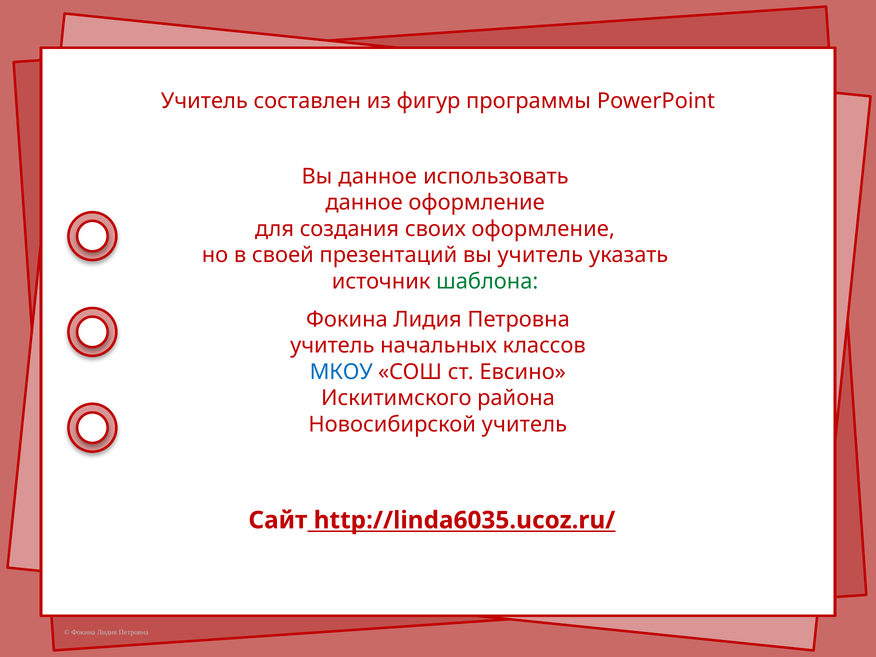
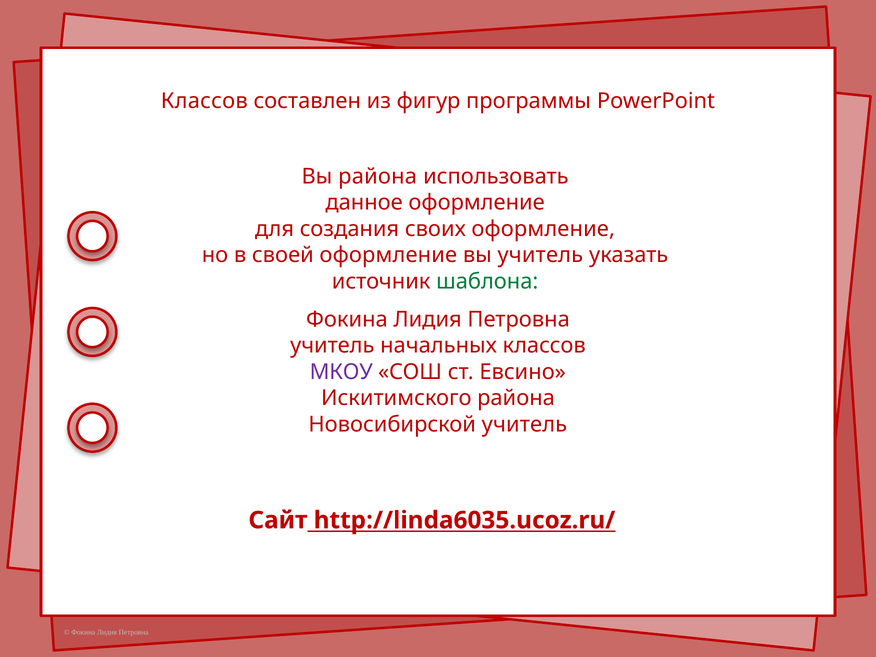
Учитель: Учитель -> Классов (204, 101)
Вы данное: данное -> района (378, 176)
своей презентаций: презентаций -> оформление (388, 255)
МКОУ colour: blue -> purple (341, 372)
